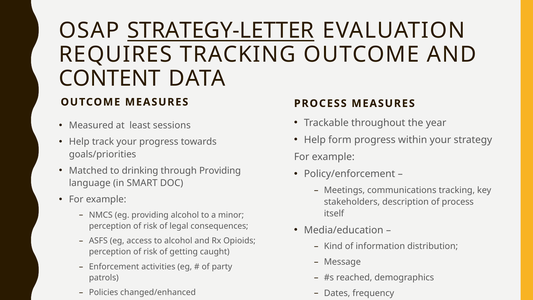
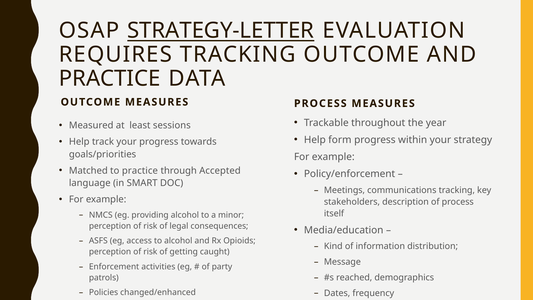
CONTENT: CONTENT -> PRACTICE (110, 78)
to drinking: drinking -> practice (140, 171)
through Providing: Providing -> Accepted (220, 171)
